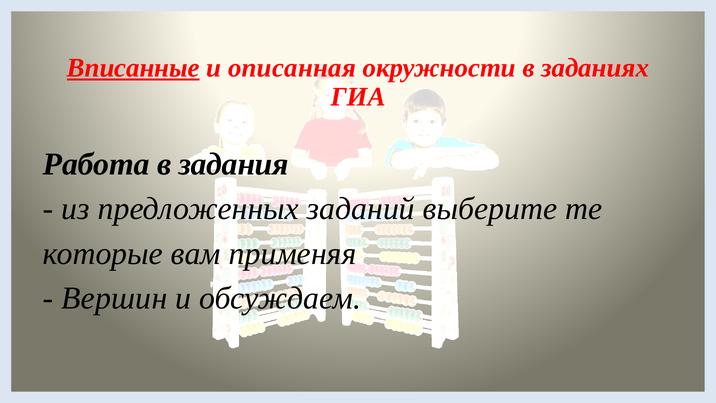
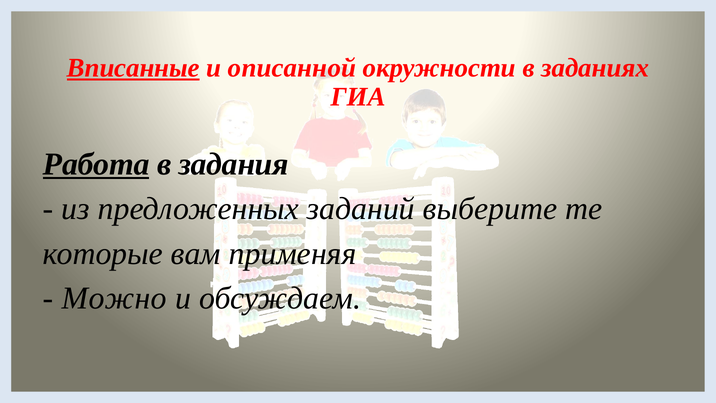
описанная: описанная -> описанной (292, 68)
Работа underline: none -> present (96, 164)
Вершин: Вершин -> Можно (114, 298)
